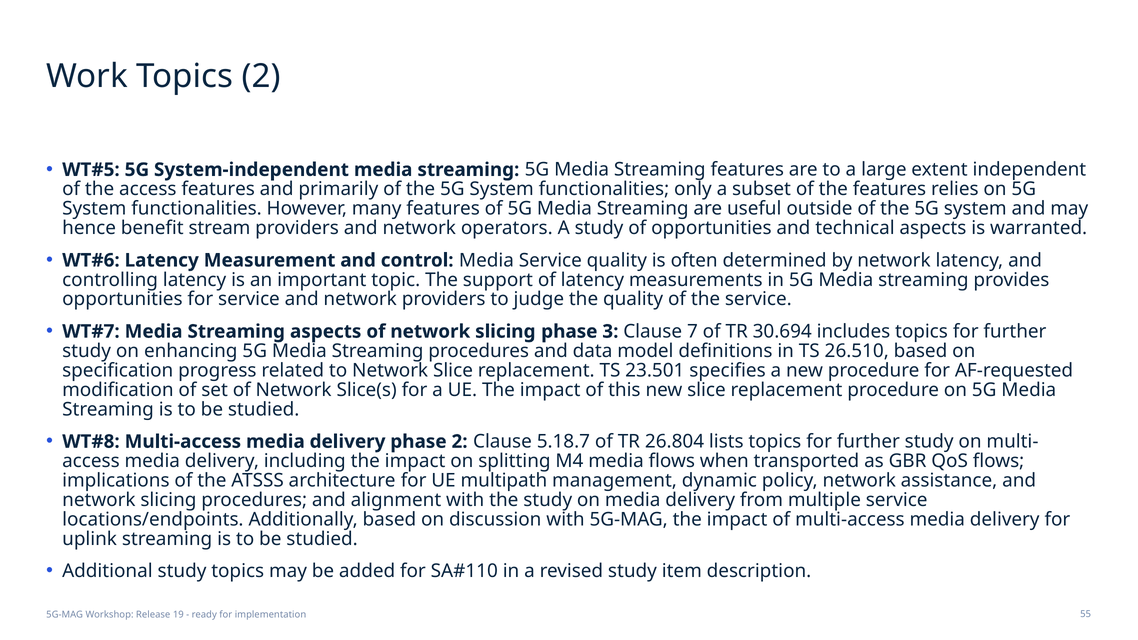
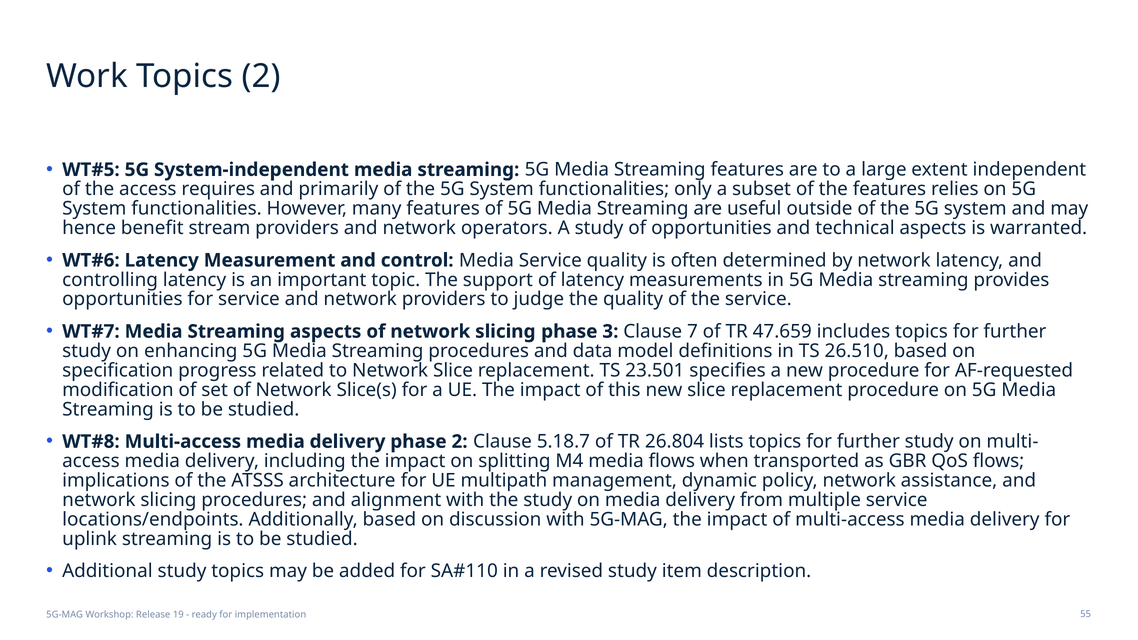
access features: features -> requires (218, 189)
30.694: 30.694 -> 47.659 (782, 332)
